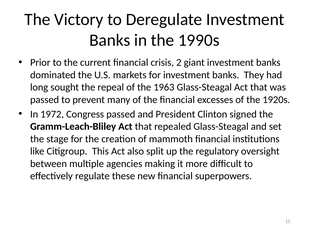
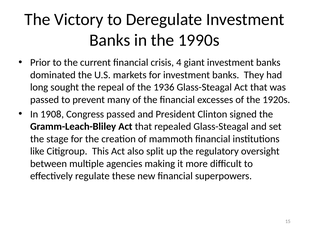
2: 2 -> 4 (179, 63)
1963: 1963 -> 1936 (164, 87)
1972: 1972 -> 1908 (52, 114)
